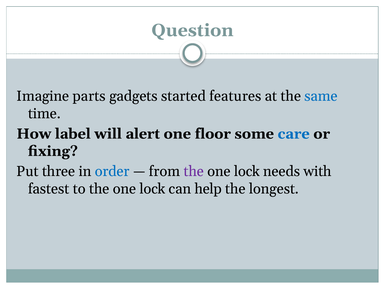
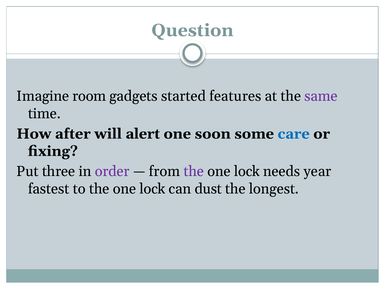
parts: parts -> room (89, 96)
same colour: blue -> purple (321, 96)
label: label -> after (73, 134)
floor: floor -> soon (213, 134)
order colour: blue -> purple (112, 171)
with: with -> year (317, 171)
help: help -> dust (208, 189)
